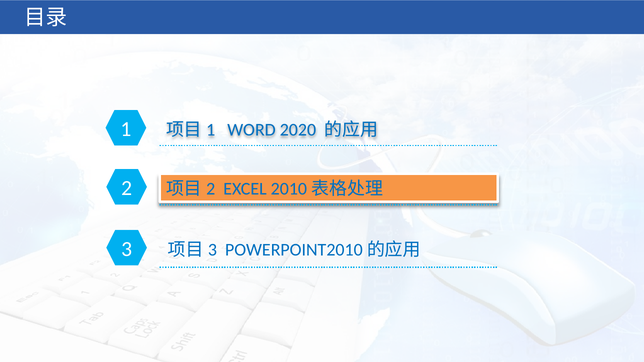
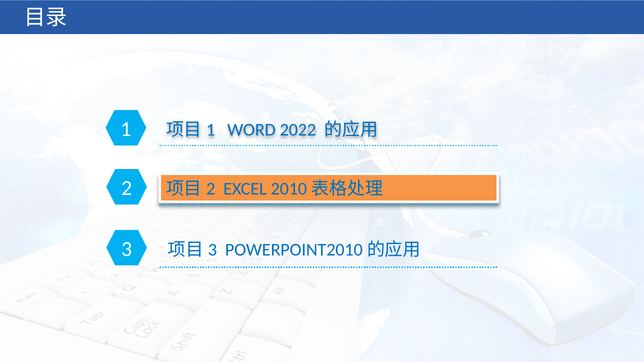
2020: 2020 -> 2022 (298, 130)
